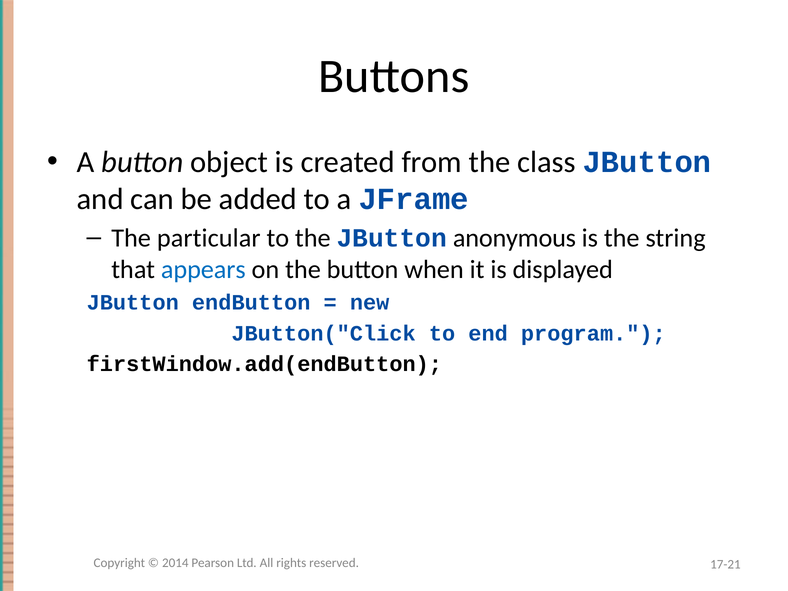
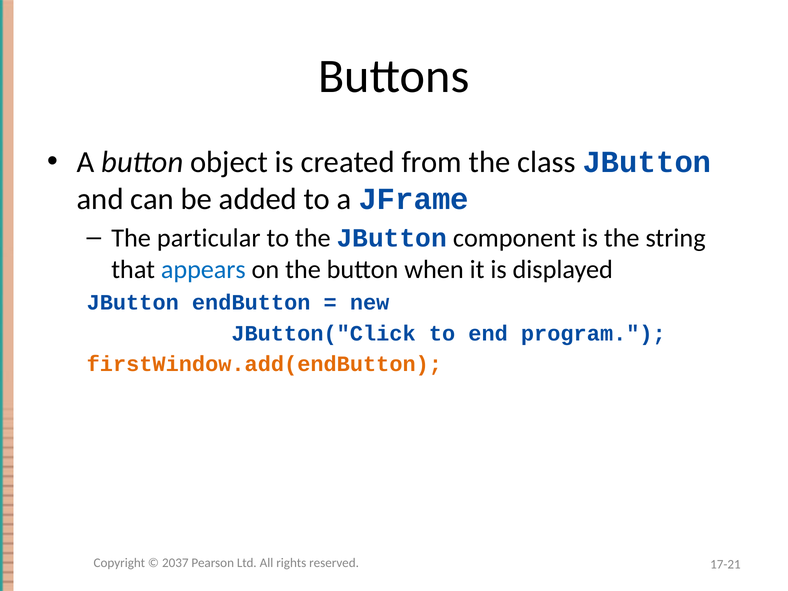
anonymous: anonymous -> component (514, 238)
firstWindow.add(endButton colour: black -> orange (264, 364)
2014: 2014 -> 2037 (175, 563)
